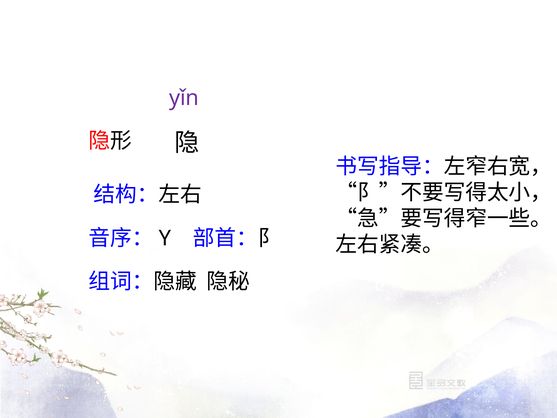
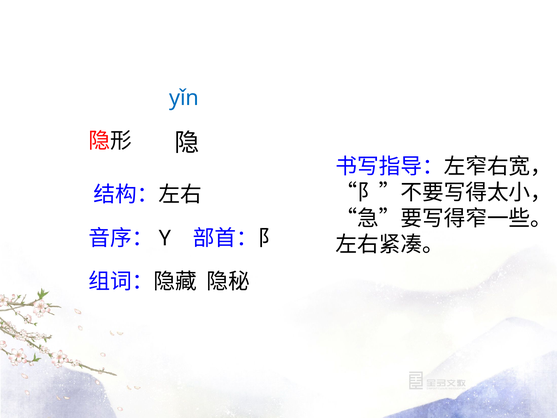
yǐn colour: purple -> blue (184, 98)
